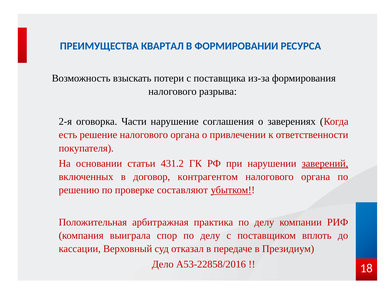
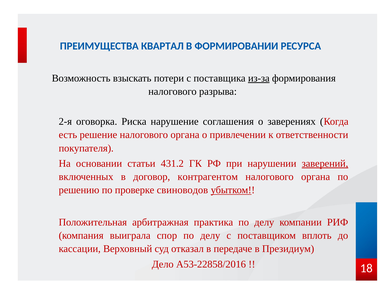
из-за underline: none -> present (259, 78)
Части: Части -> Риска (134, 122)
составляют: составляют -> свиноводов (182, 190)
